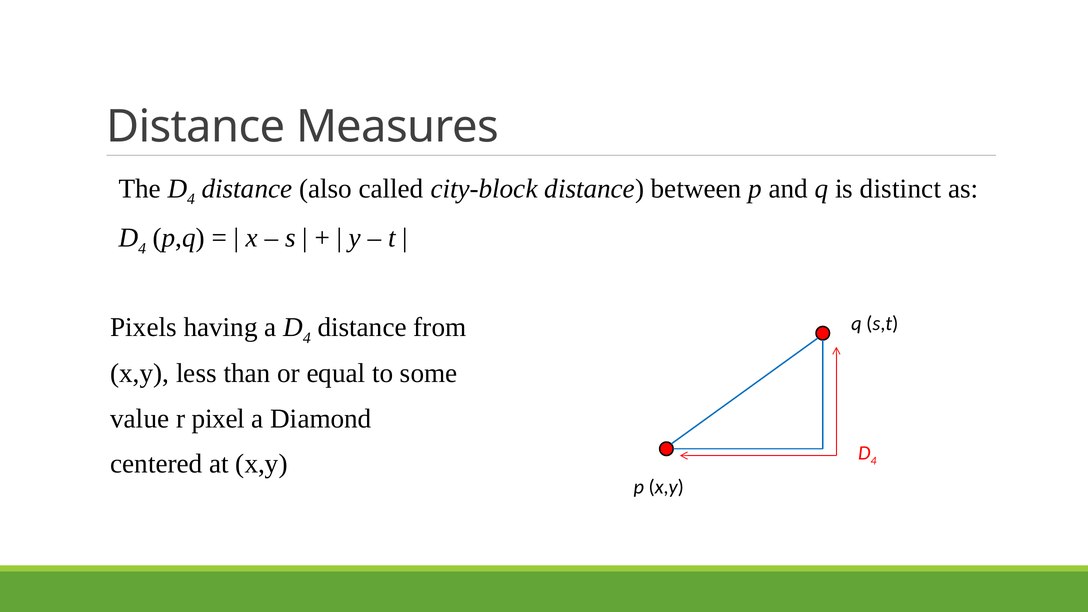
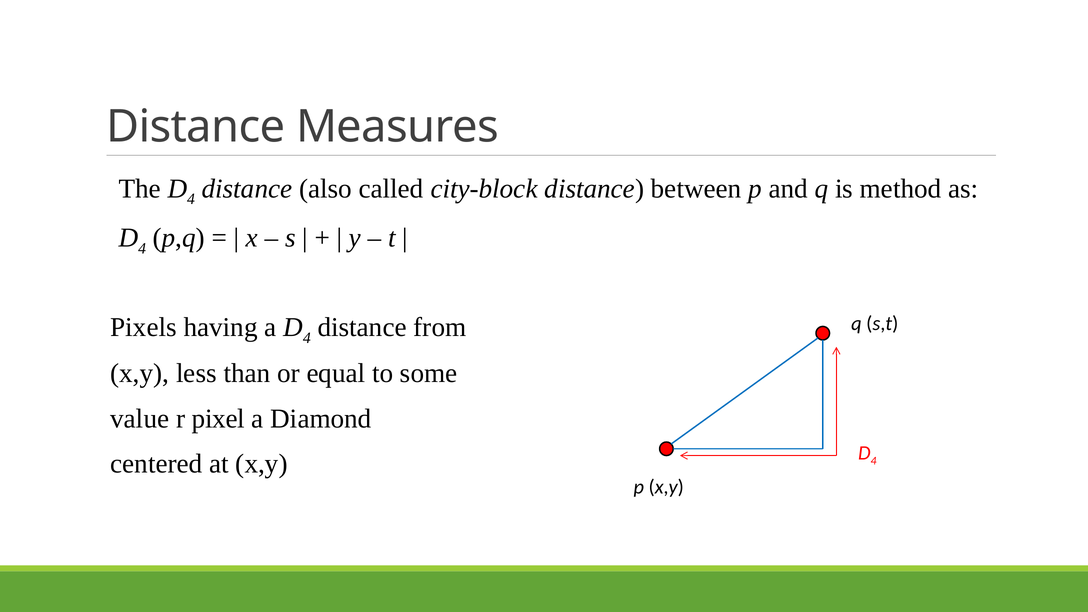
distinct: distinct -> method (901, 189)
